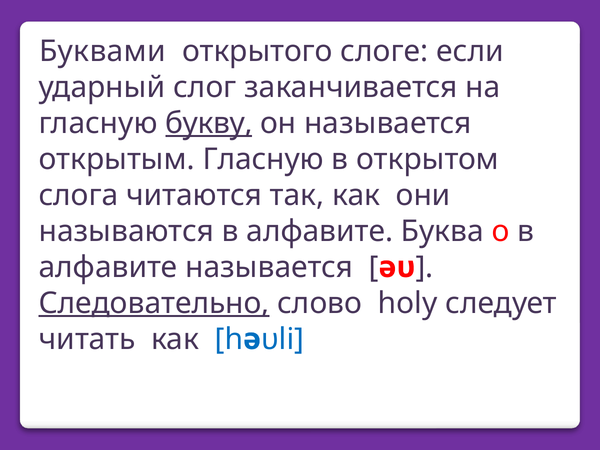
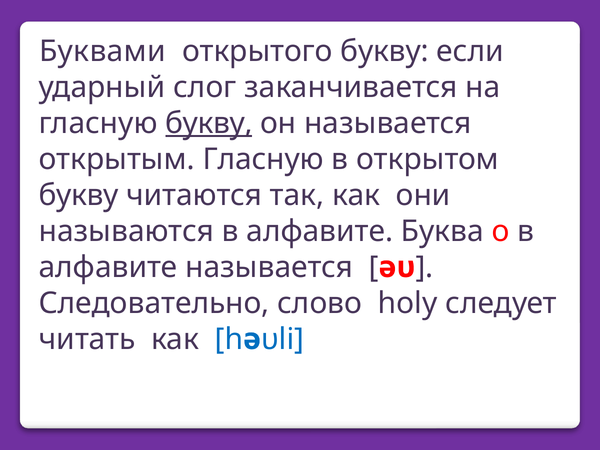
открытого слоге: слоге -> букву (385, 51)
слога: слога -> букву (79, 195)
Следовательно underline: present -> none (154, 303)
